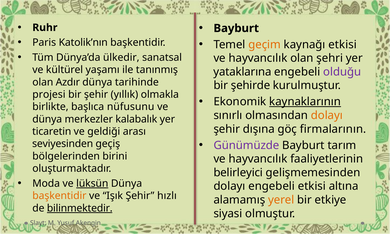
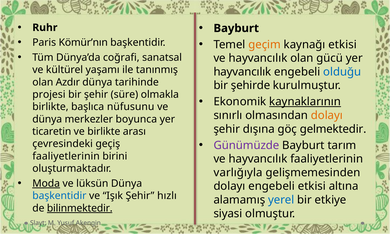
Katolik’nın: Katolik’nın -> Kömür’nın (83, 42)
ülkedir: ülkedir -> coğrafi (121, 57)
şehri: şehri -> gücü (330, 58)
yataklarına: yataklarına -> hayvancılık (242, 72)
olduğu colour: purple -> blue (342, 72)
yıllık: yıllık -> süre (124, 94)
kalabalık: kalabalık -> boyunca (136, 119)
firmalarının: firmalarının -> gelmektedir (333, 129)
ve geldiği: geldiği -> birlikte (104, 132)
seviyesinden: seviyesinden -> çevresindeki (63, 144)
bölgelerinden: bölgelerinden -> faaliyetlerinin (66, 156)
belirleyici: belirleyici -> varlığıyla (238, 173)
Moda underline: none -> present (46, 183)
lüksün underline: present -> none (92, 183)
başkentidir colour: orange -> blue (59, 196)
yerel colour: orange -> blue (281, 200)
